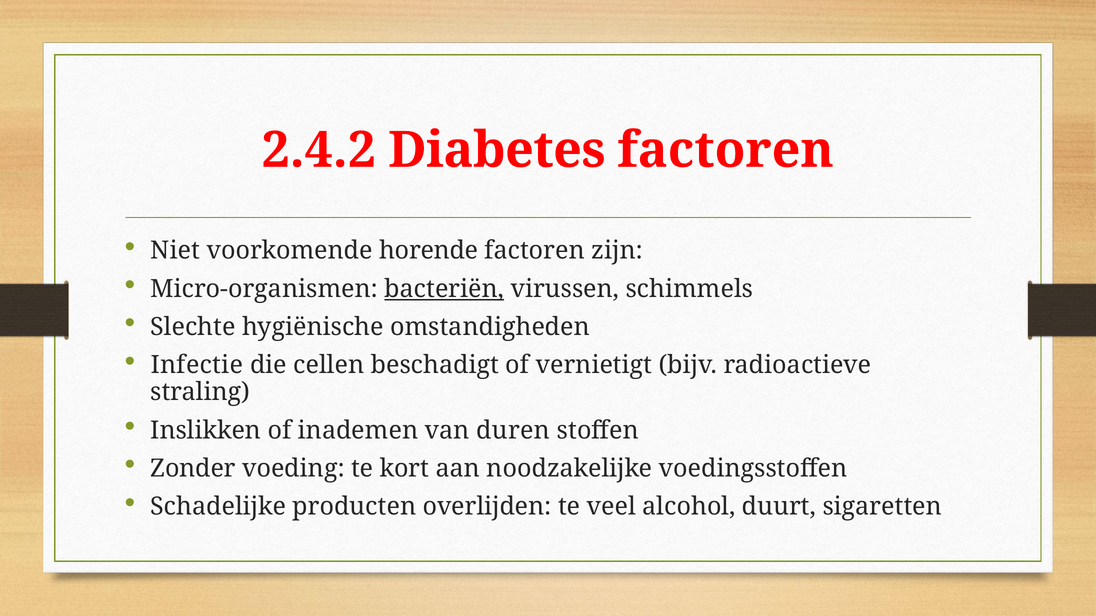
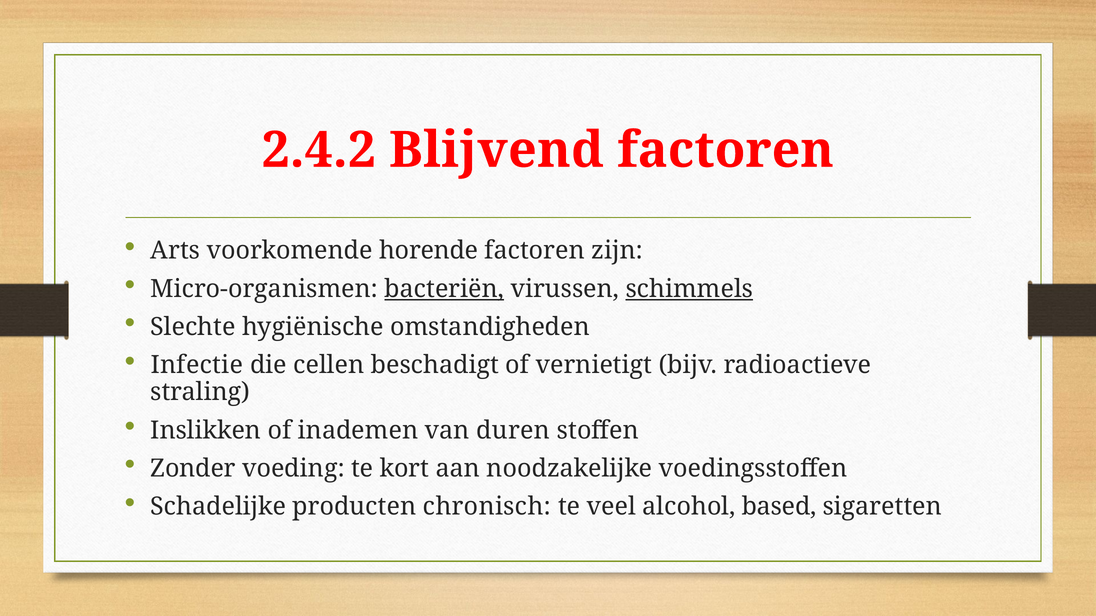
Diabetes: Diabetes -> Blijvend (496, 150)
Niet: Niet -> Arts (175, 251)
schimmels underline: none -> present (689, 289)
overlijden: overlijden -> chronisch (487, 507)
duurt: duurt -> based (779, 507)
